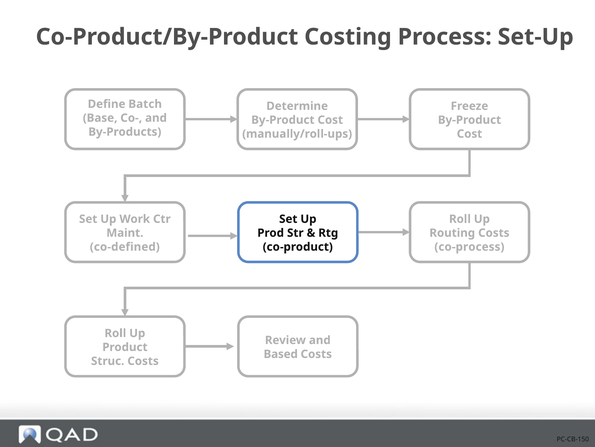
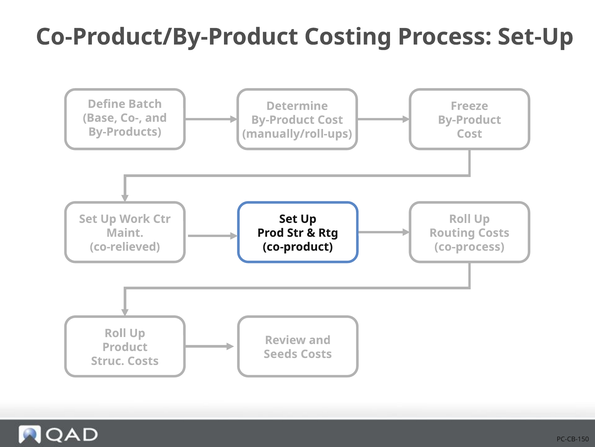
co-defined: co-defined -> co-relieved (125, 246)
Based: Based -> Seeds (281, 354)
